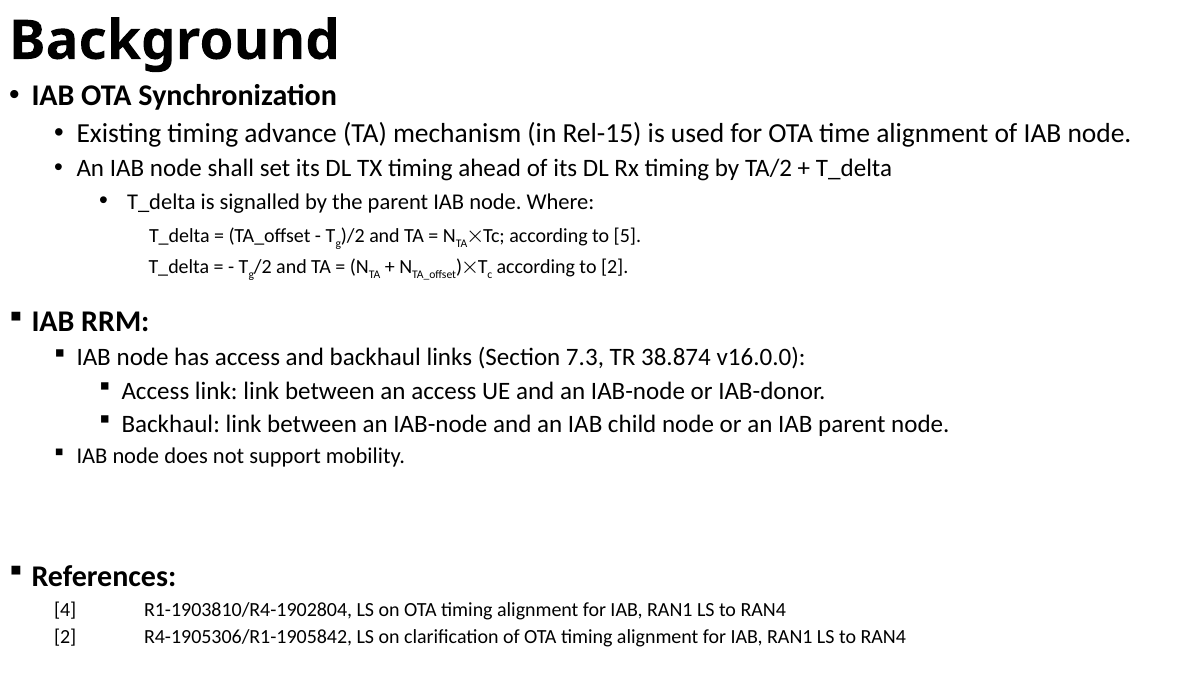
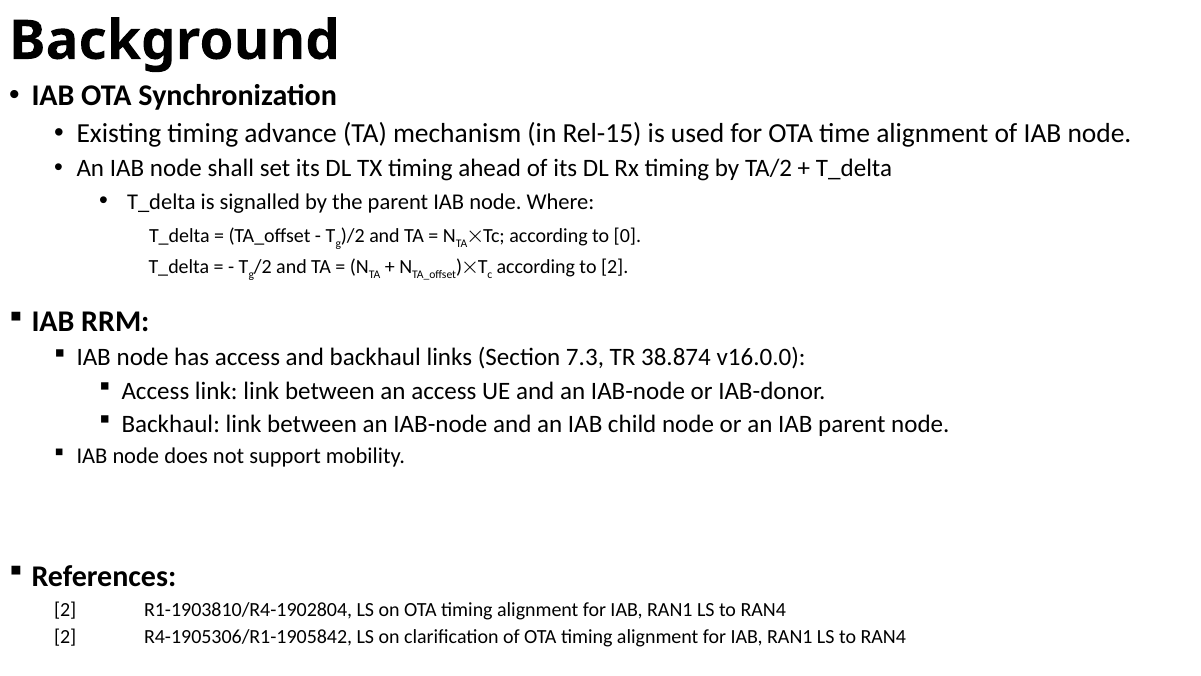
5: 5 -> 0 (627, 236)
4: 4 -> 2 (65, 609)
